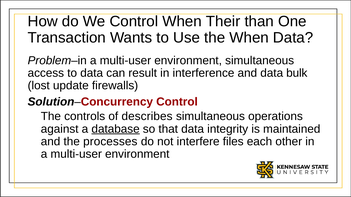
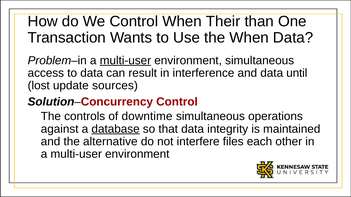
multi-user underline: none -> present (125, 61)
bulk: bulk -> until (297, 73)
firewalls: firewalls -> sources (115, 86)
describes: describes -> downtime (147, 117)
processes: processes -> alternative (110, 142)
